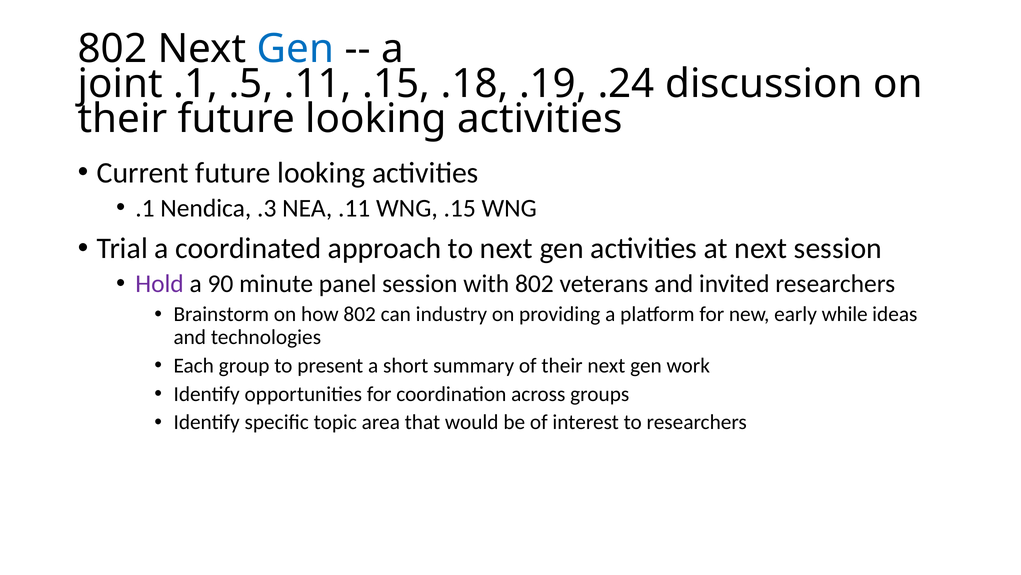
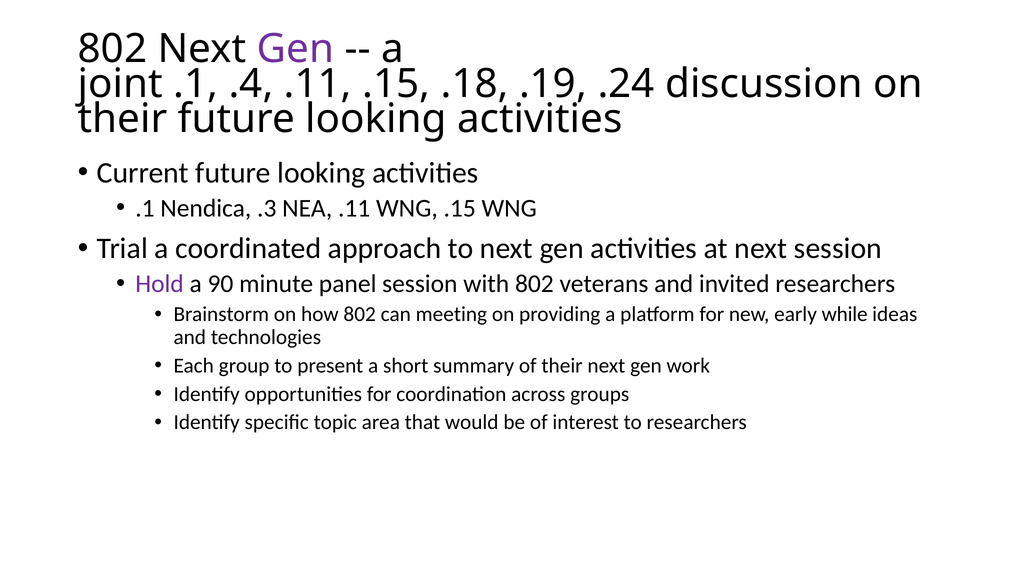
Gen colour: blue -> purple (296, 49)
.5: .5 -> .4 (251, 84)
industry: industry -> meeting (451, 314)
